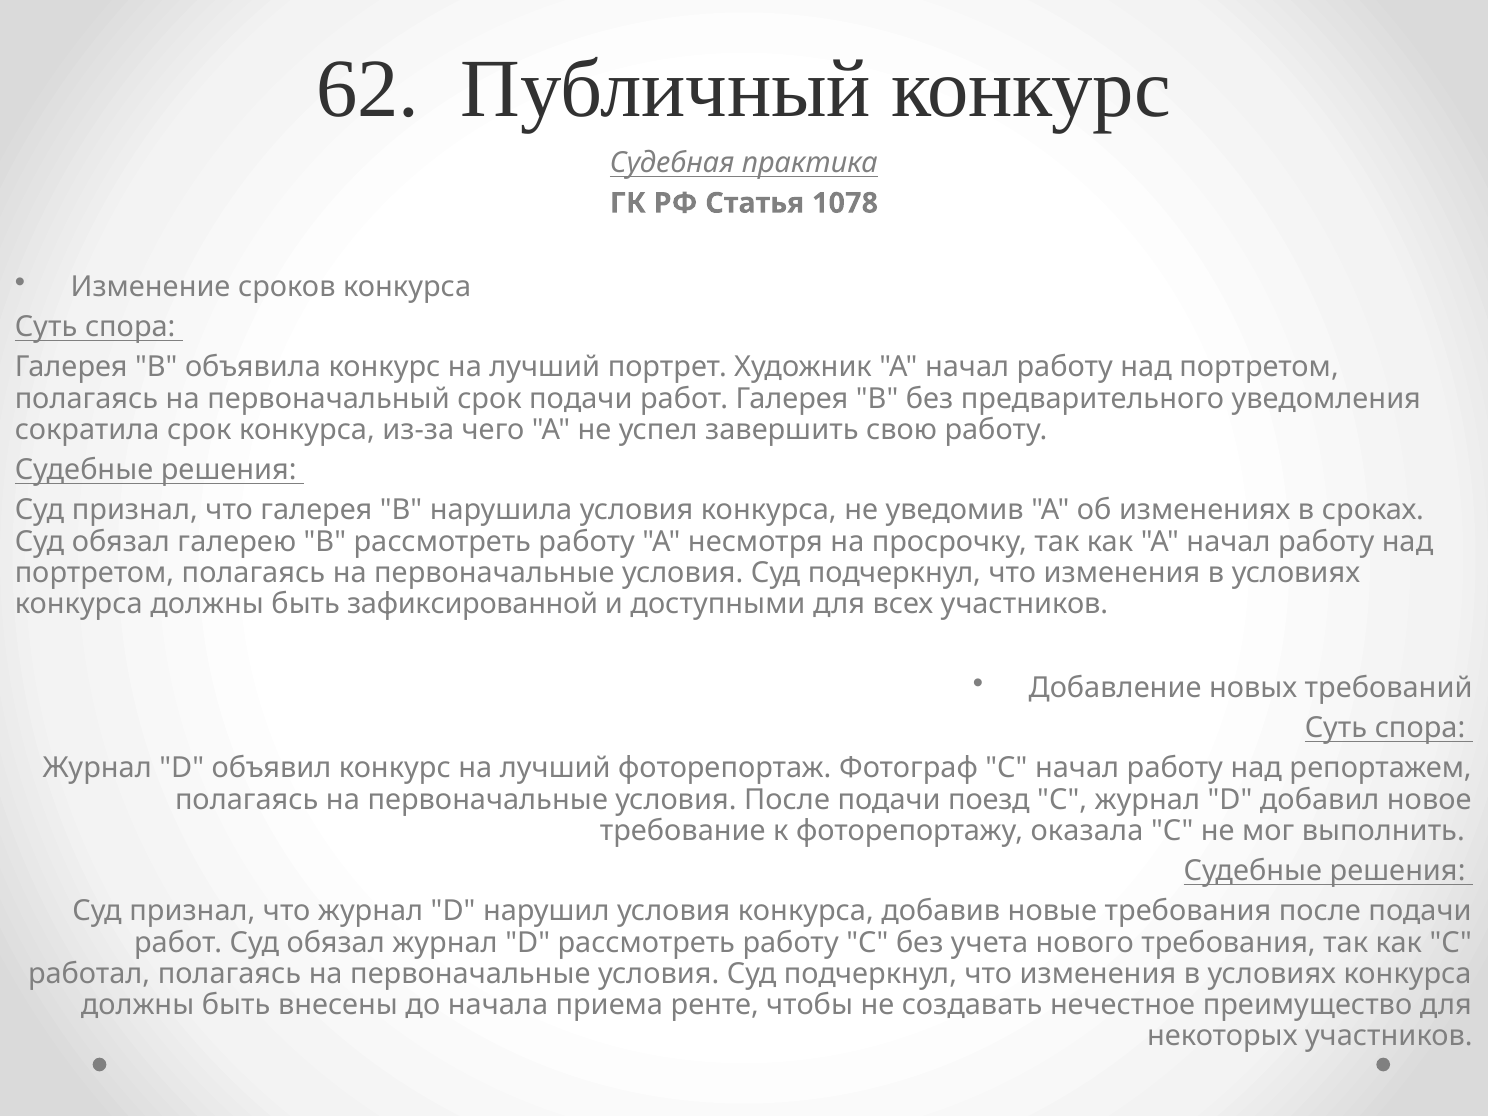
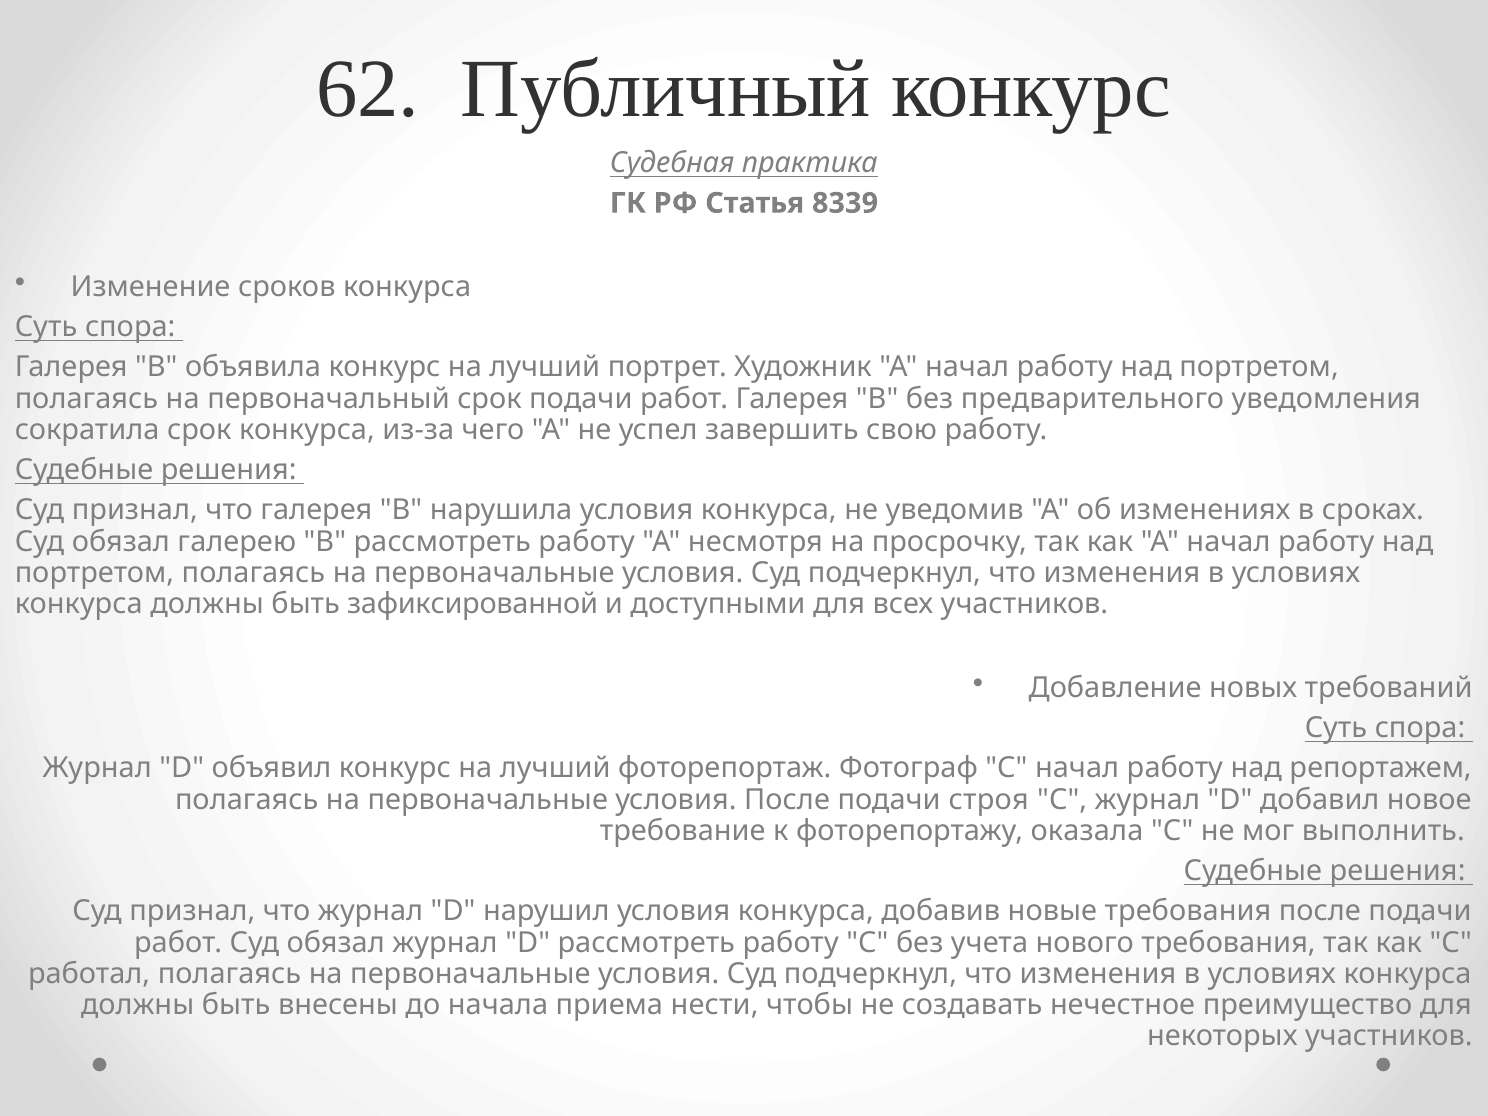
1078: 1078 -> 8339 (845, 203)
поезд: поезд -> строя (989, 800)
ренте: ренте -> нести (715, 1005)
